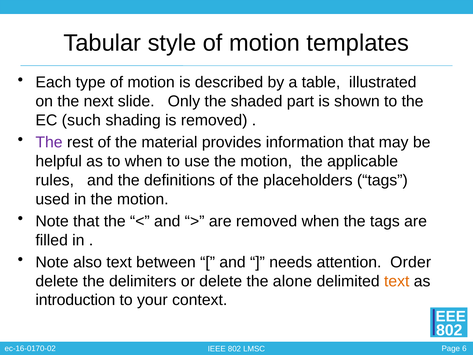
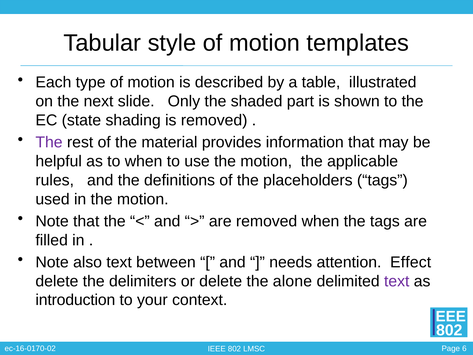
such: such -> state (81, 120)
Order: Order -> Effect (411, 262)
text colour: orange -> purple (397, 281)
